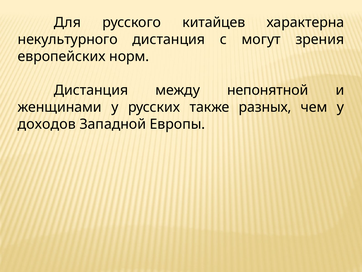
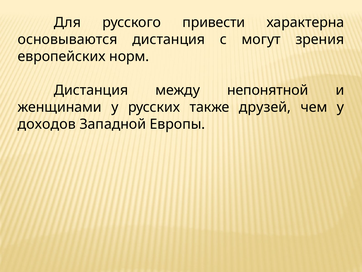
китайцев: китайцев -> привести (214, 23)
некультурного: некультурного -> основываются (68, 39)
разных: разных -> друзей (265, 107)
